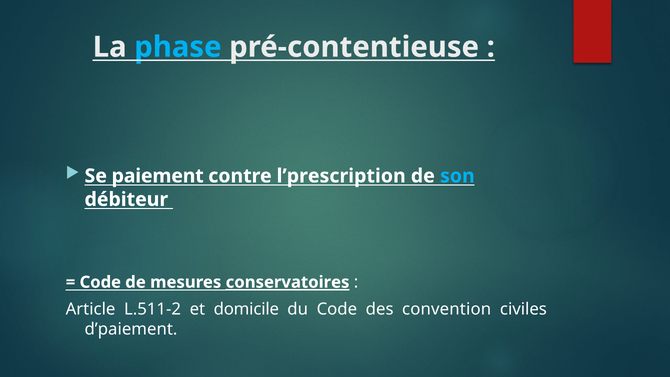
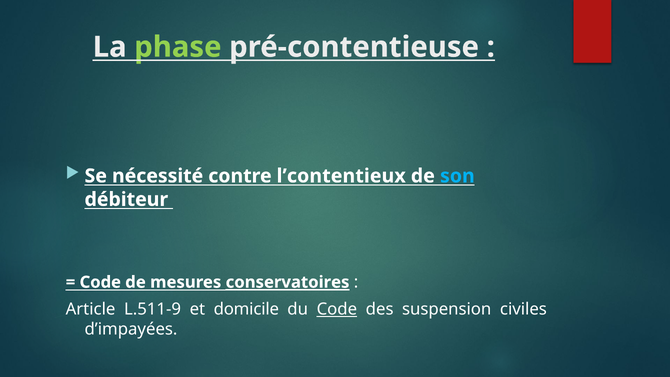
phase colour: light blue -> light green (178, 47)
paiement: paiement -> nécessité (158, 176)
l’prescription: l’prescription -> l’contentieux (341, 176)
L.511-2: L.511-2 -> L.511-9 (153, 309)
Code underline: none -> present (337, 309)
convention: convention -> suspension (447, 309)
d’paiement: d’paiement -> d’impayées (131, 329)
